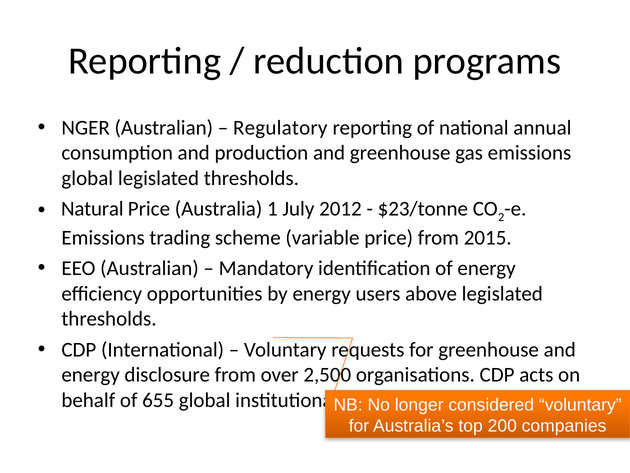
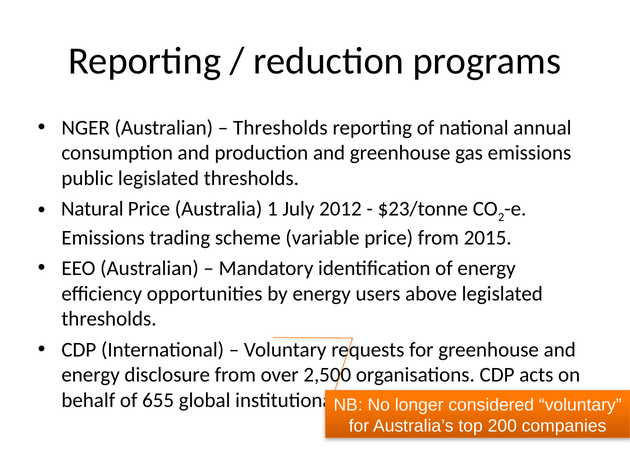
Regulatory: Regulatory -> Thresholds (280, 127)
global: global -> public (87, 178)
